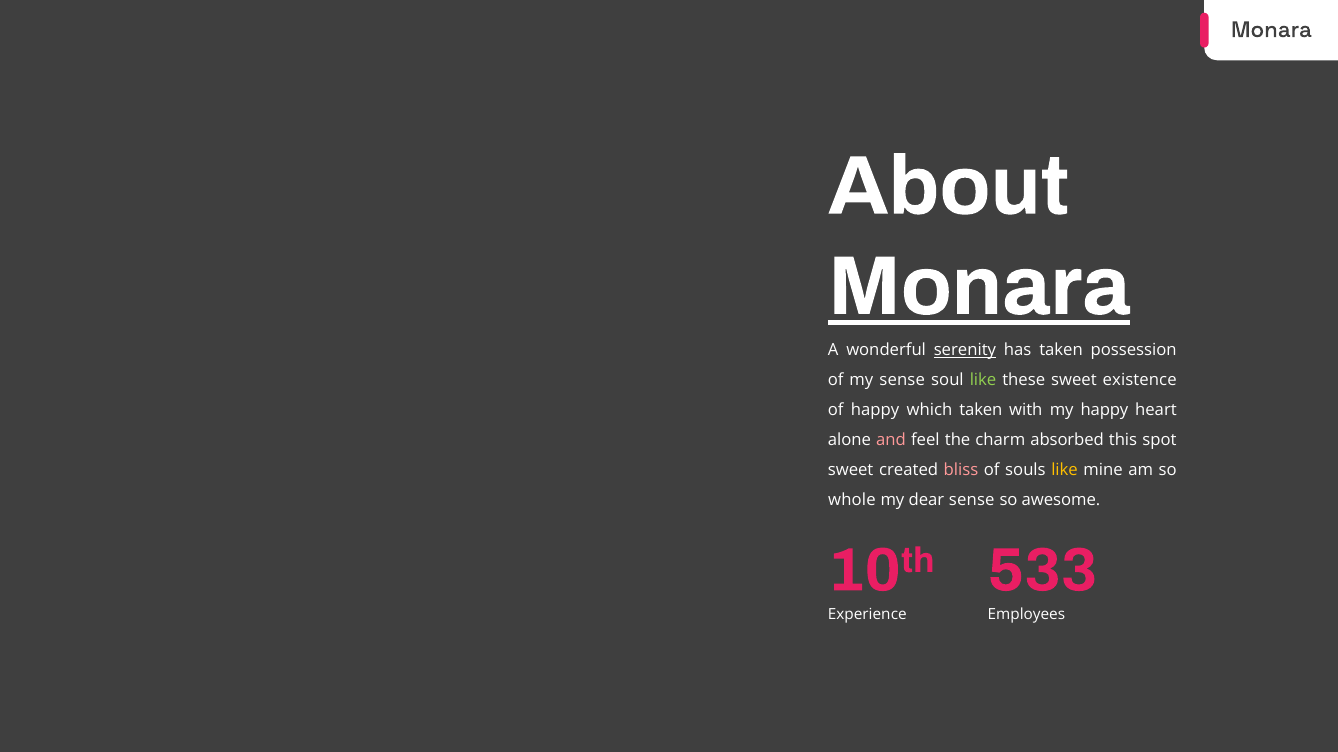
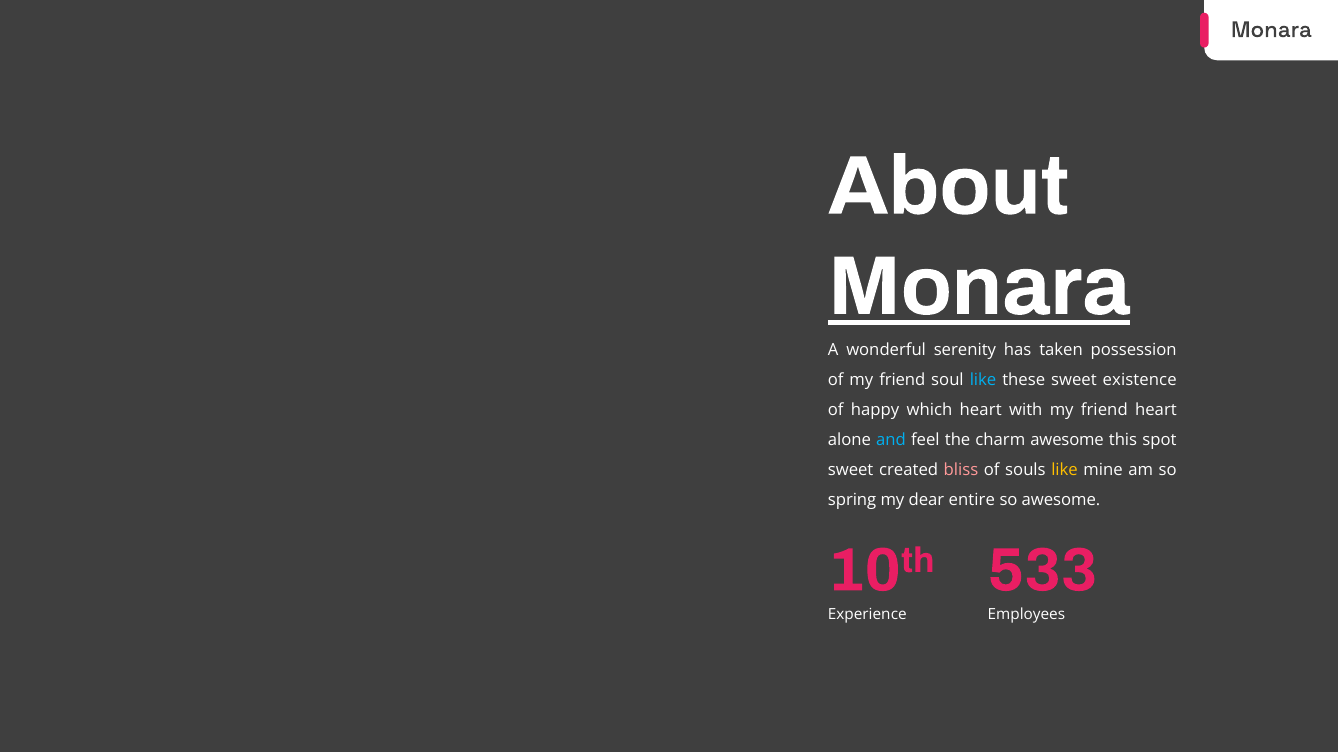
serenity underline: present -> none (965, 350)
of my sense: sense -> friend (902, 380)
like colour: light green -> light blue (983, 380)
which taken: taken -> heart (981, 410)
with my happy: happy -> friend (1104, 410)
and colour: pink -> light blue (891, 441)
charm absorbed: absorbed -> awesome (1067, 441)
whole: whole -> spring (852, 501)
dear sense: sense -> entire (972, 501)
